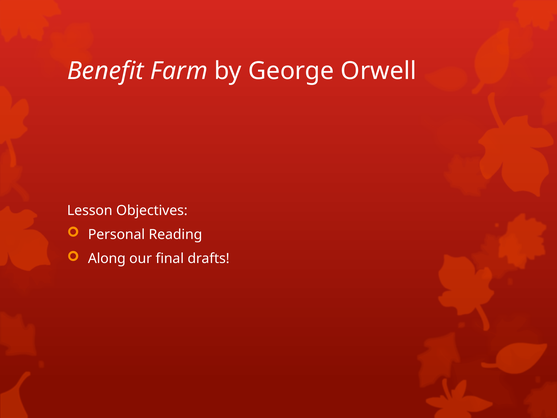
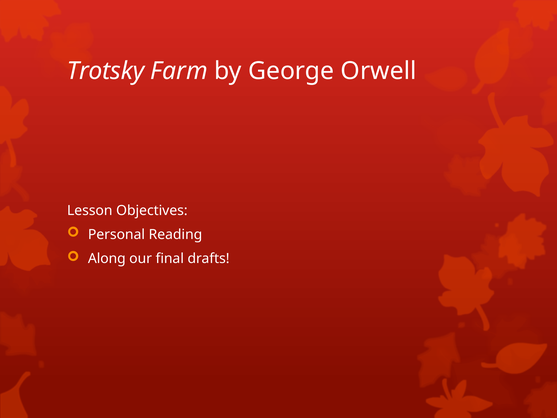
Benefit: Benefit -> Trotsky (106, 71)
